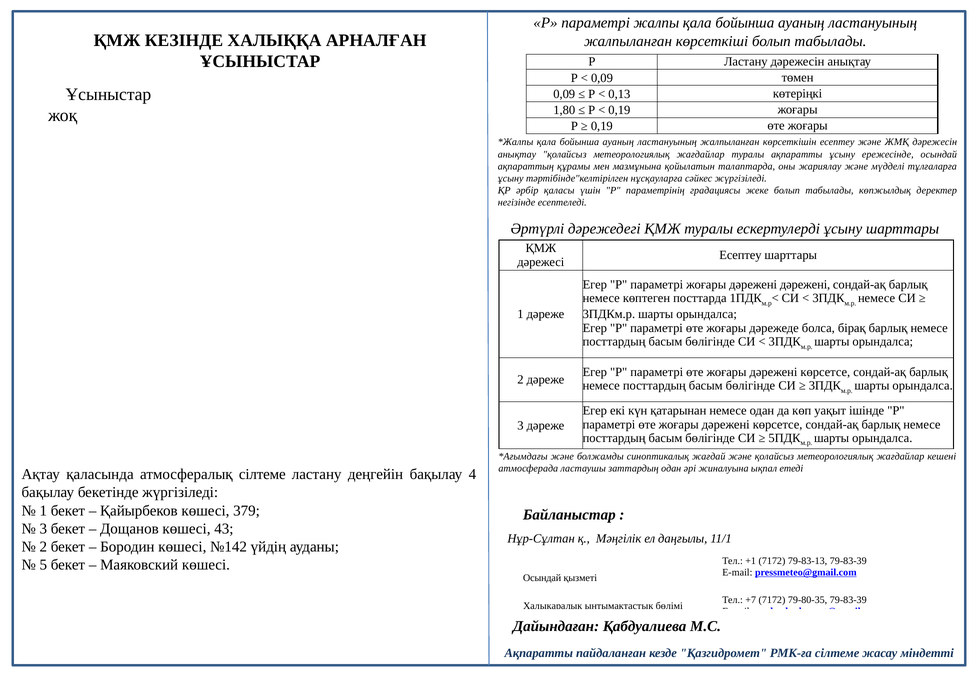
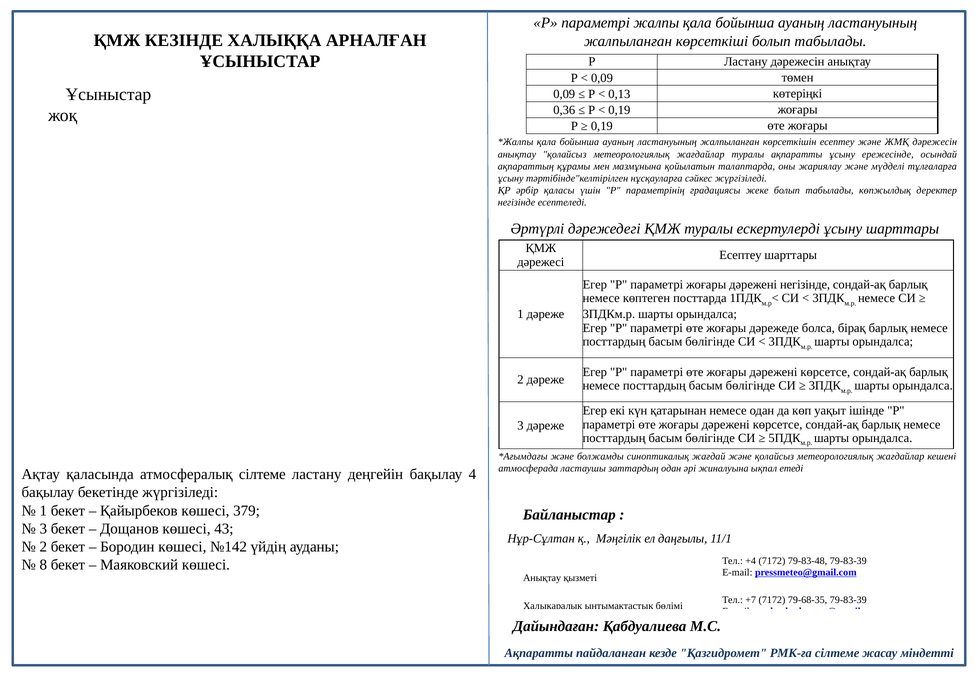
1,80: 1,80 -> 0,36 (564, 110)
дәрежені дәрежені: дәрежені -> негізінде (805, 284)
+1: +1 -> +4 (751, 561)
79-83-13: 79-83-13 -> 79-83-48 (808, 561)
5: 5 -> 8 (43, 565)
Осындай: Осындай -> Анықтау (542, 578)
79-80-35: 79-80-35 -> 79-68-35 (808, 600)
